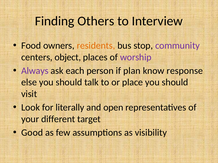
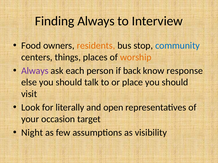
Finding Others: Others -> Always (96, 21)
community colour: purple -> blue (177, 46)
object: object -> things (68, 57)
worship colour: purple -> orange (136, 57)
plan: plan -> back (132, 71)
different: different -> occasion (58, 119)
Good: Good -> Night (32, 133)
